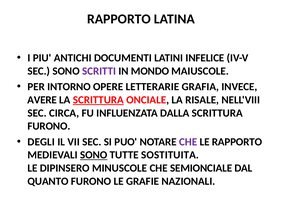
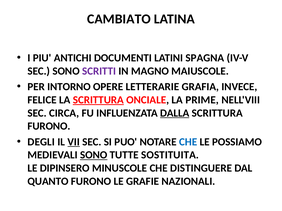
RAPPORTO: RAPPORTO -> CAMBIATO (119, 19)
INFELICE: INFELICE -> SPAGNA (205, 58)
MONDO: MONDO -> MAGNO (150, 71)
AVERE: AVERE -> FELICE (42, 100)
RISALE: RISALE -> PRIME (202, 100)
DALLA underline: none -> present (175, 113)
VII underline: none -> present (74, 142)
CHE colour: purple -> blue (188, 142)
LE RAPPORTO: RAPPORTO -> POSSIAMO (237, 142)
SEMIONCIALE: SEMIONCIALE -> DISTINGUERE (201, 168)
